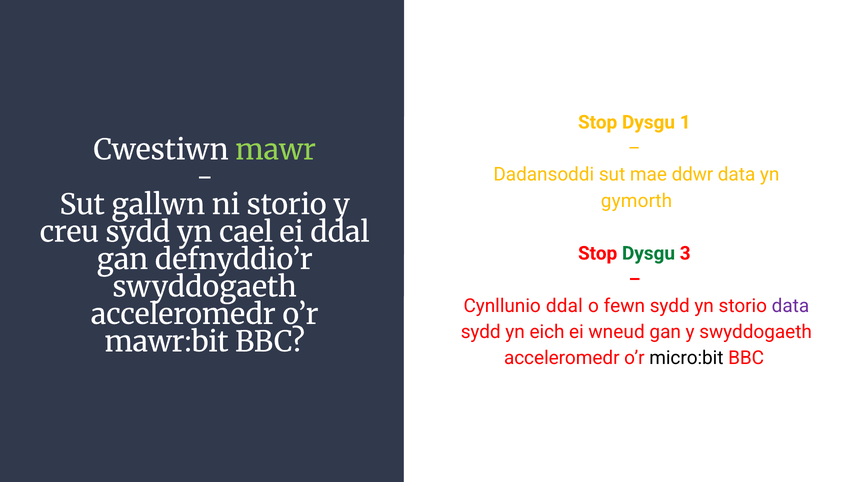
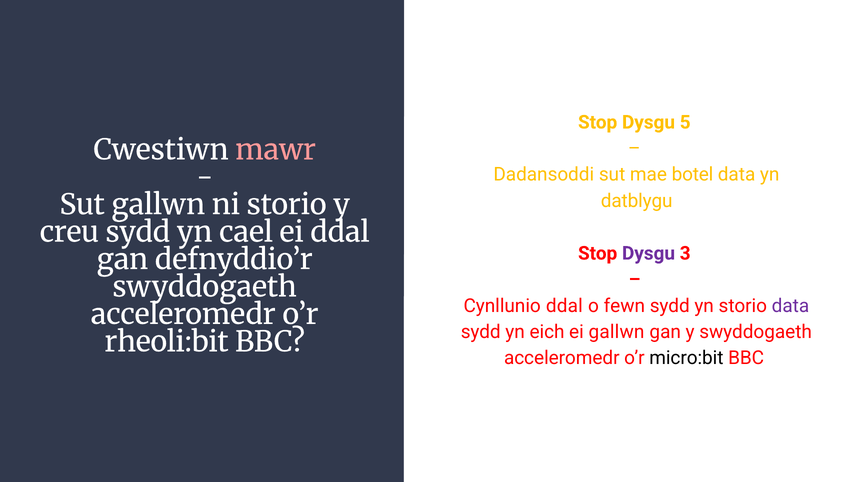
1: 1 -> 5 (685, 122)
mawr colour: light green -> pink (276, 150)
ddwr: ddwr -> botel (692, 175)
gymorth: gymorth -> datblygu (637, 201)
Dysgu colour: green -> purple (648, 253)
ei wneud: wneud -> gallwn (617, 332)
mawr:bit: mawr:bit -> rheoli:bit (167, 342)
